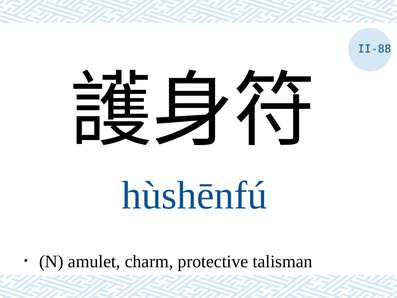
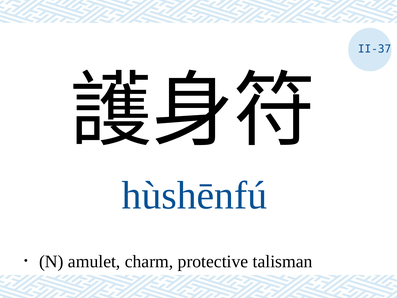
II-88: II-88 -> II-37 (375, 49)
